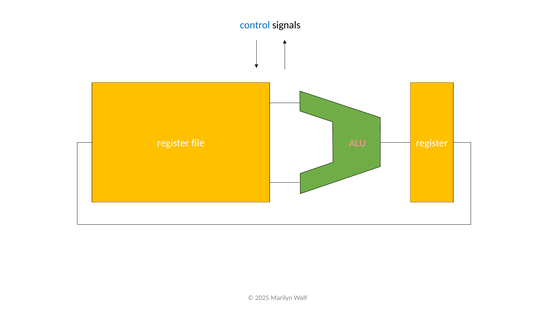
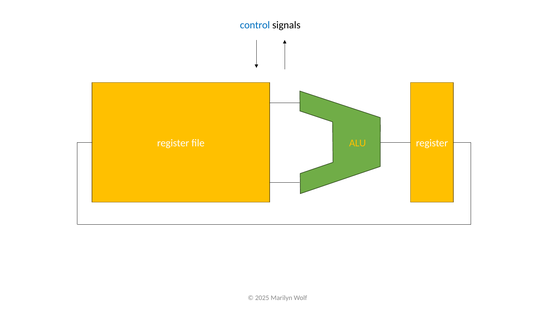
ALU colour: pink -> yellow (358, 143)
